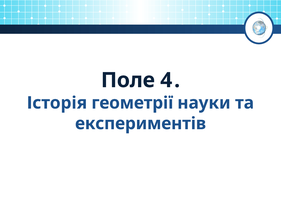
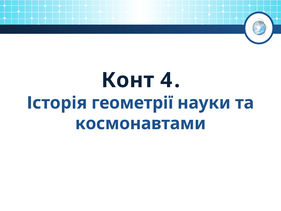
Поле: Поле -> Конт (128, 80)
експериментів: експериментів -> космонавтами (140, 123)
